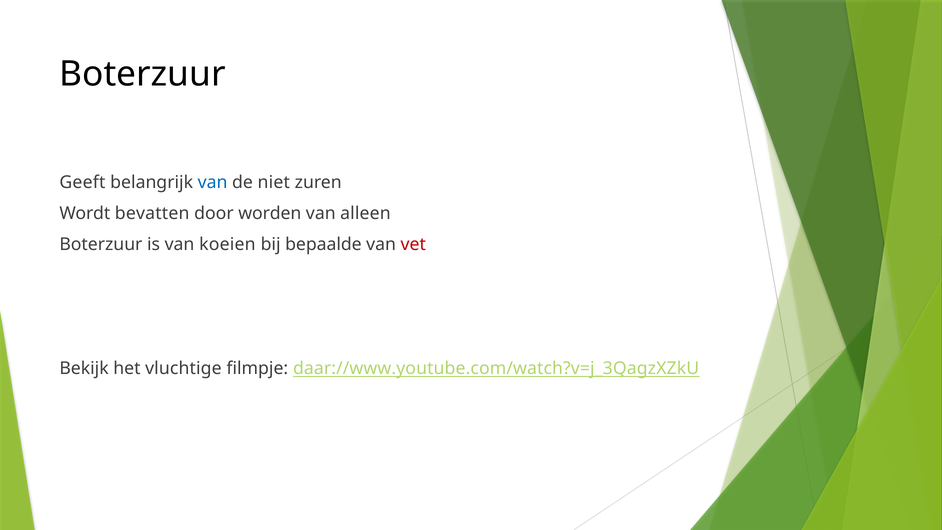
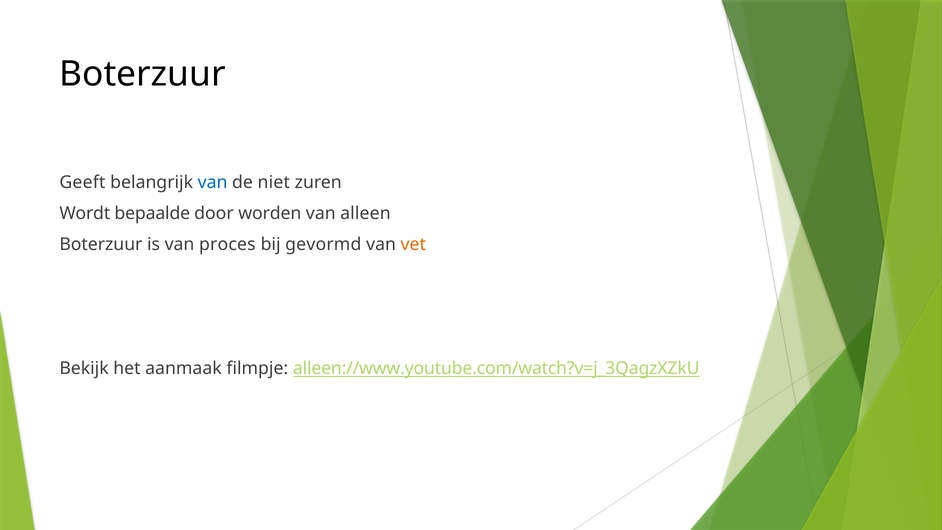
bevatten: bevatten -> bepaalde (152, 213)
koeien: koeien -> proces (227, 244)
bepaalde: bepaalde -> gevormd (323, 244)
vet colour: red -> orange (413, 244)
vluchtige: vluchtige -> aanmaak (183, 368)
daar://www.youtube.com/watch?v=j_3QagzXZkU: daar://www.youtube.com/watch?v=j_3QagzXZkU -> alleen://www.youtube.com/watch?v=j_3QagzXZkU (496, 368)
